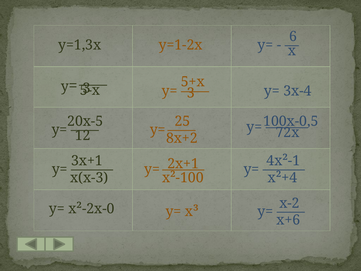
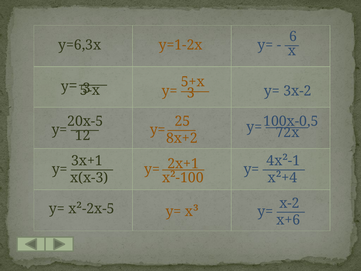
y=1,3x: y=1,3x -> y=6,3x (80, 45)
3x-4: 3x-4 -> 3x-2 (297, 91)
x²-2x-0: x²-2x-0 -> x²-2x-5 (91, 209)
